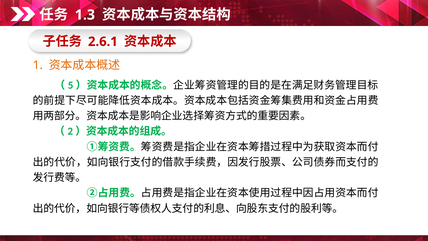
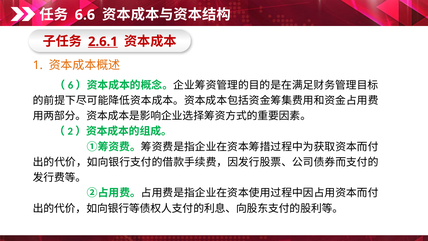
1.3: 1.3 -> 6.6 (85, 15)
2.6.1 underline: none -> present (103, 42)
5: 5 -> 6 (71, 85)
